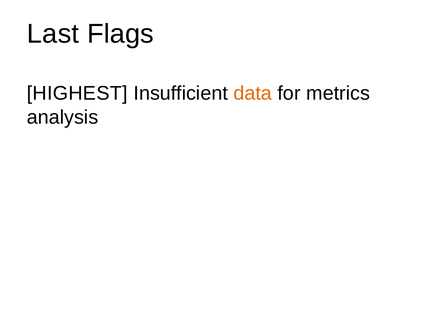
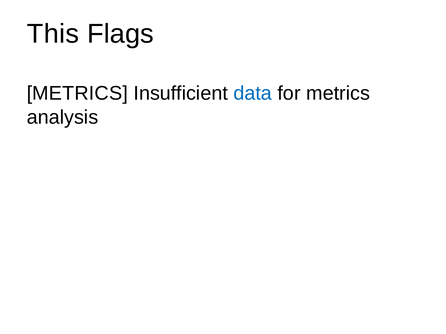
Last: Last -> This (53, 34)
HIGHEST: HIGHEST -> METRICS (77, 94)
data colour: orange -> blue (253, 94)
